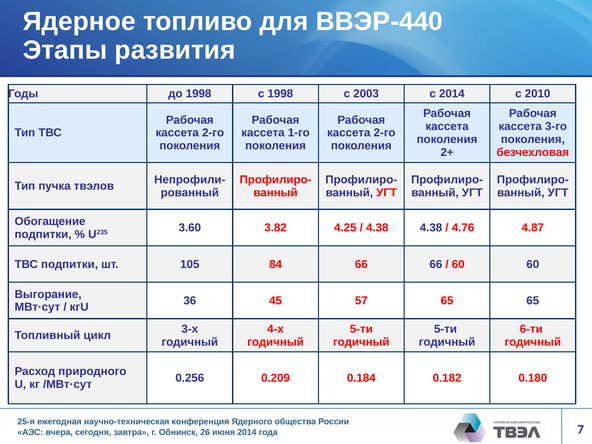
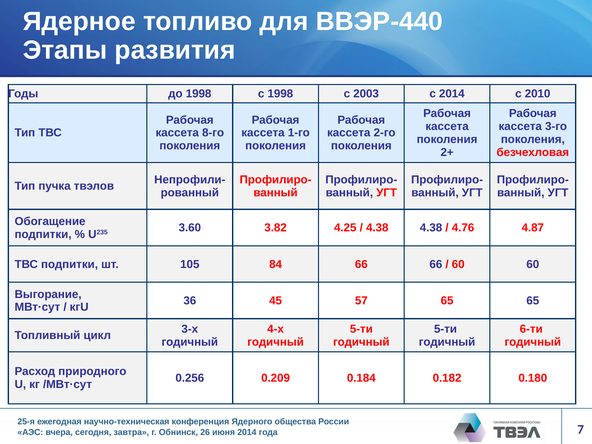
2-го: 2-го -> 8-го (213, 133)
